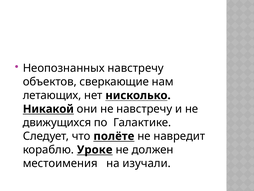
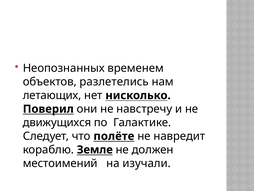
Неопознанных навстречу: навстречу -> временем (136, 68)
сверкающие: сверкающие -> разлетелись (114, 82)
Никакой: Никакой -> Поверил (48, 109)
Уроке: Уроке -> Земле (95, 149)
местоимения: местоимения -> местоимений (60, 163)
